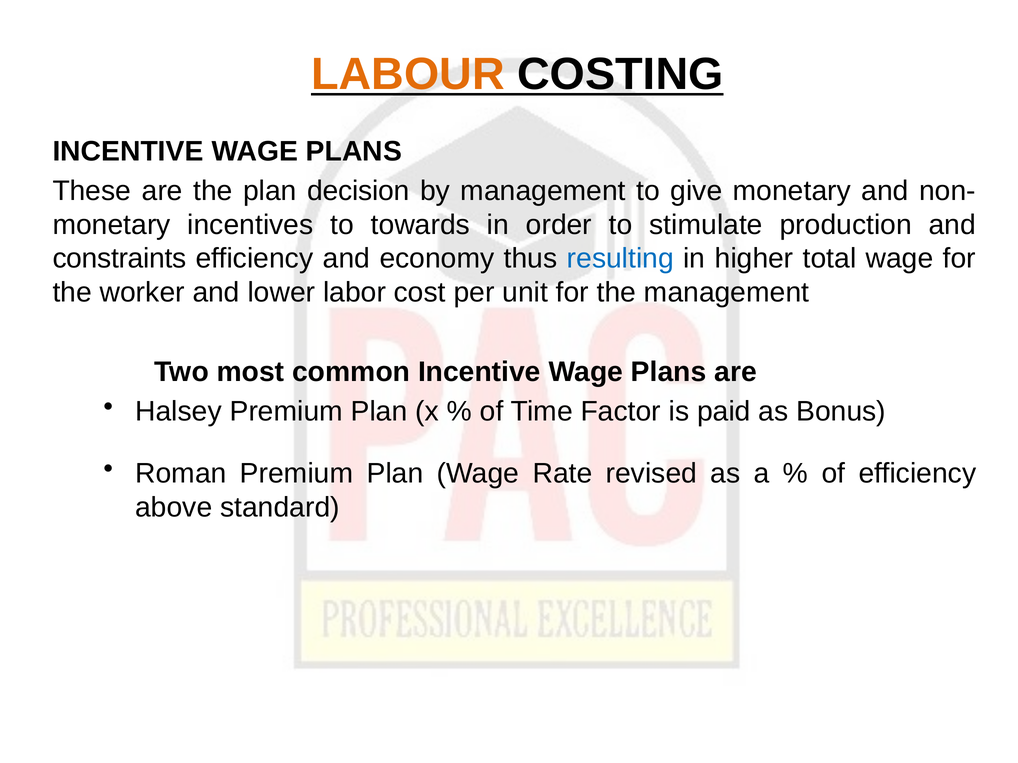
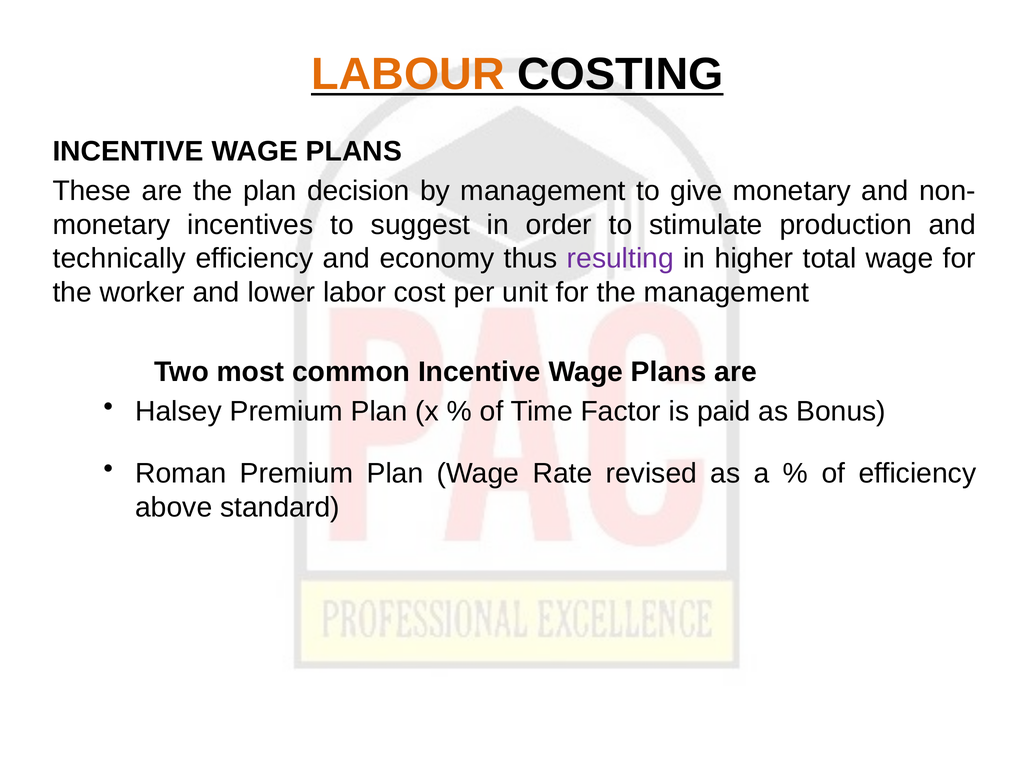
towards: towards -> suggest (420, 225)
constraints: constraints -> technically (119, 259)
resulting colour: blue -> purple (620, 259)
